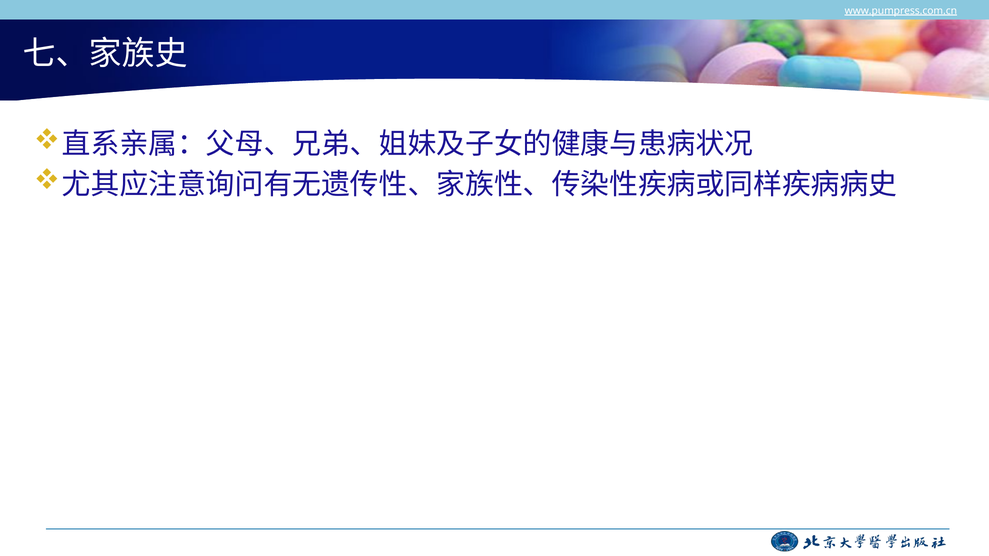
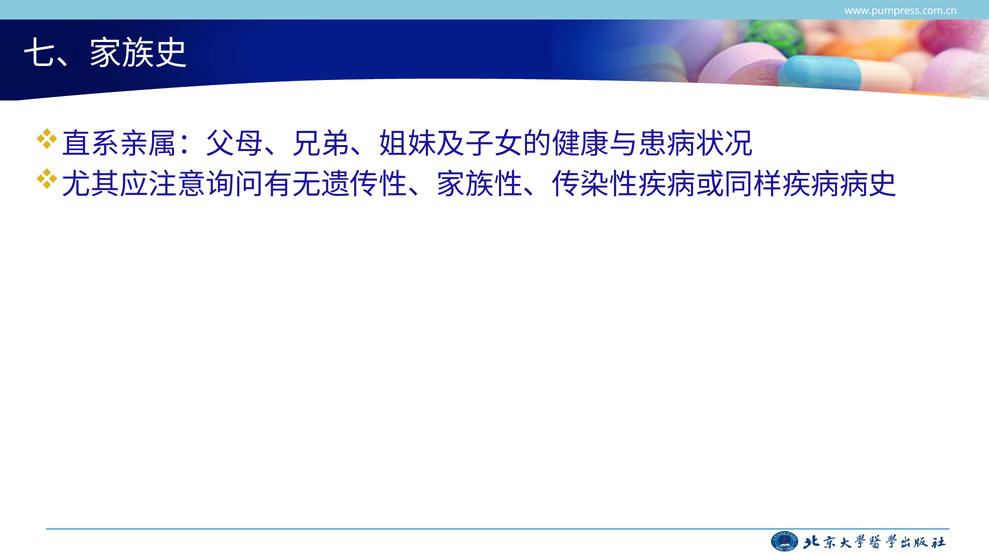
www.pumpress.com.cn underline: present -> none (901, 11)
